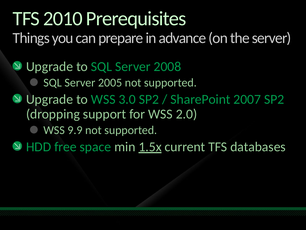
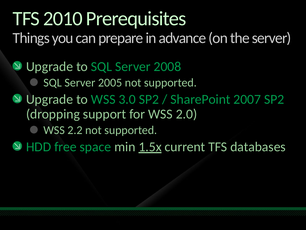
9.9: 9.9 -> 2.2 (75, 130)
